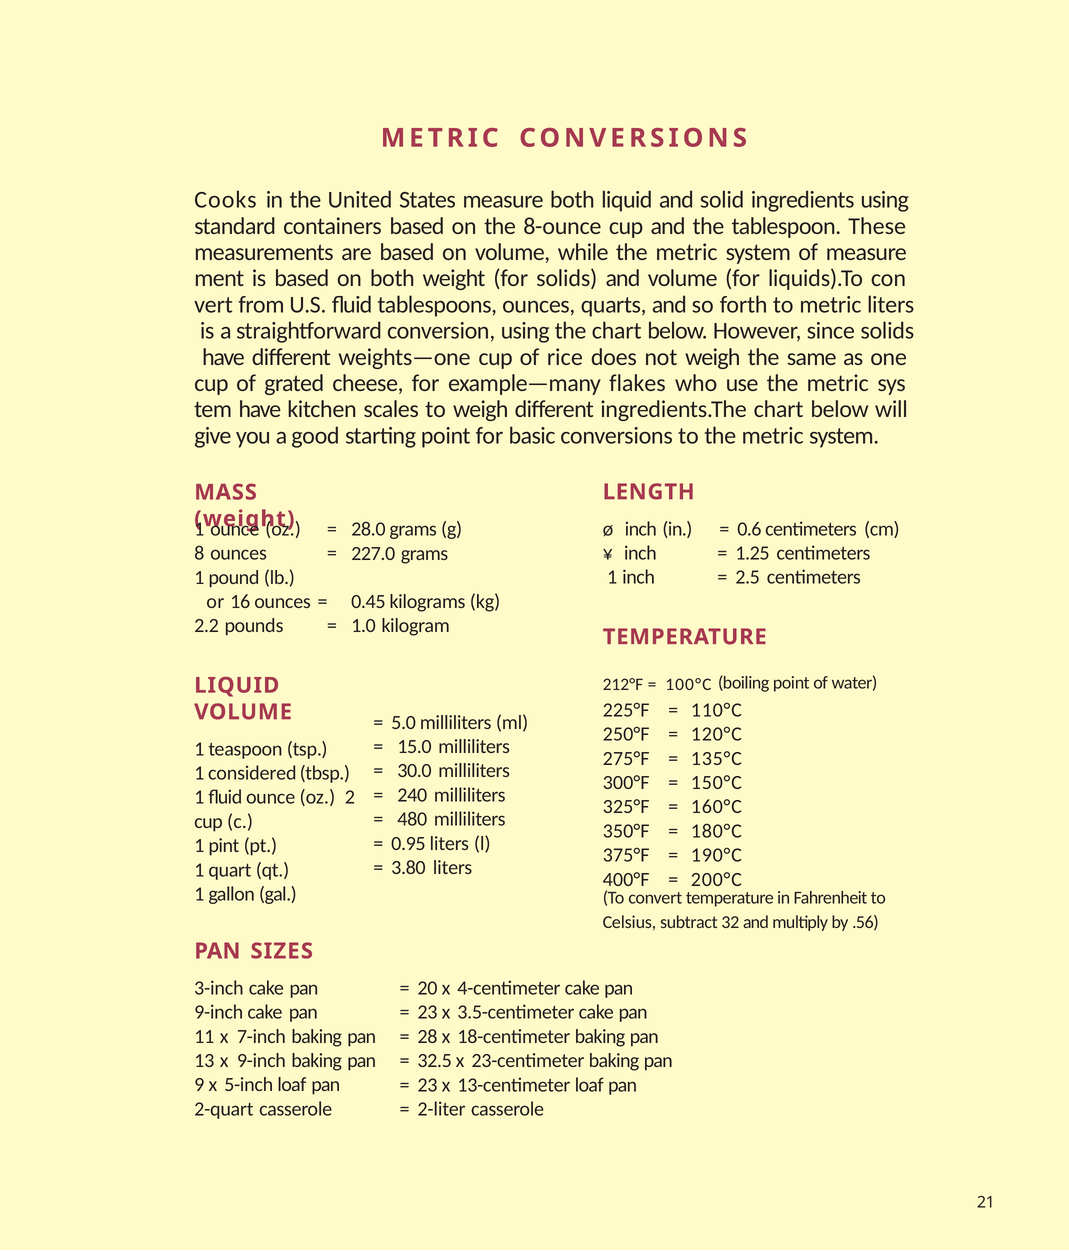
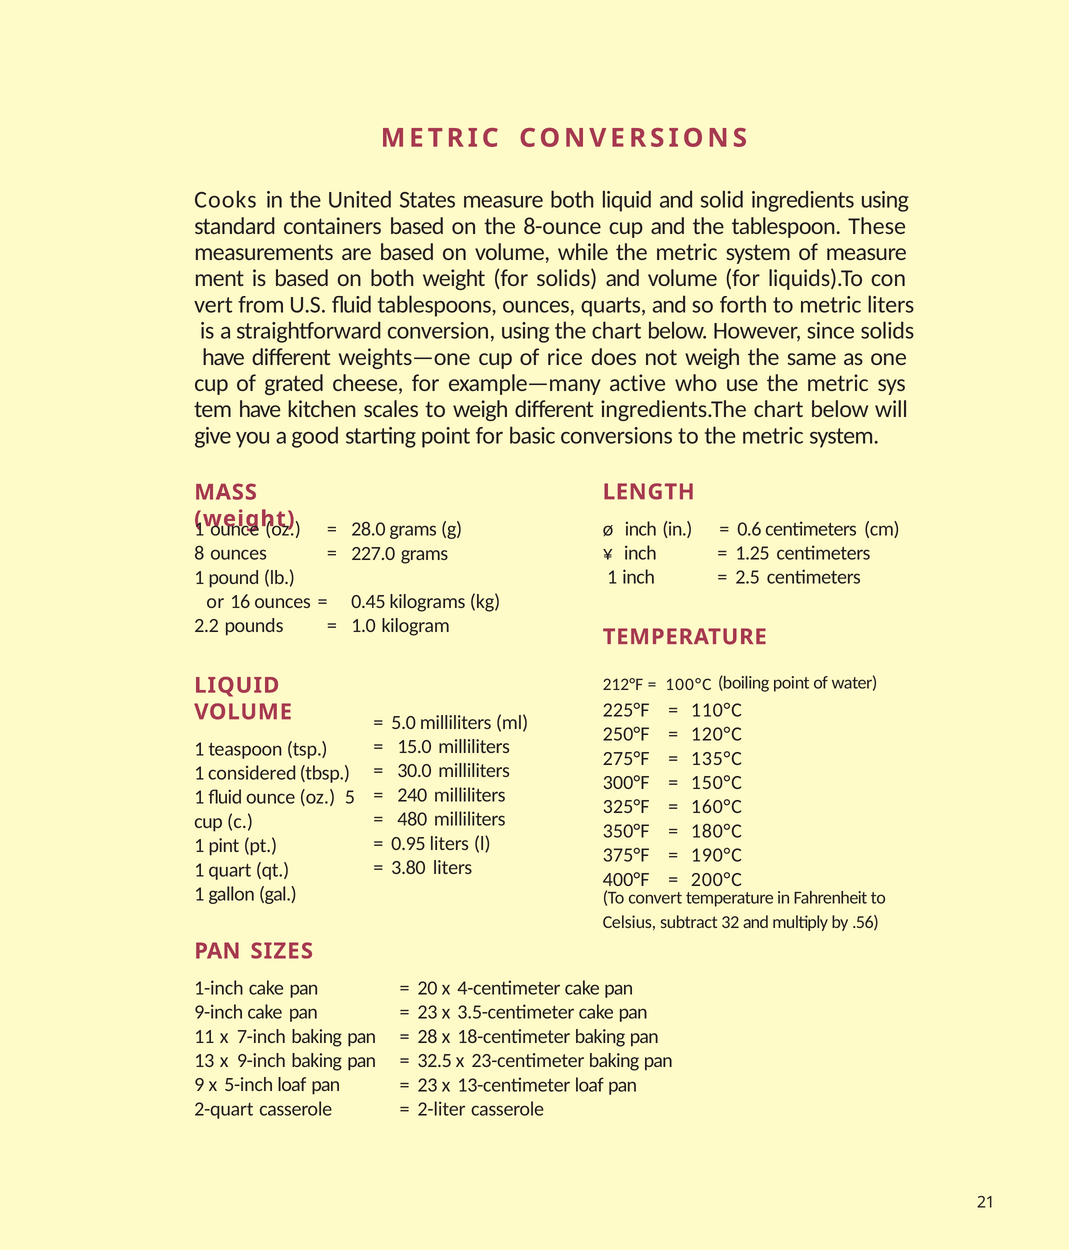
flakes: flakes -> active (638, 383)
2: 2 -> 5 (350, 797)
3-inch: 3-inch -> 1-inch (219, 988)
